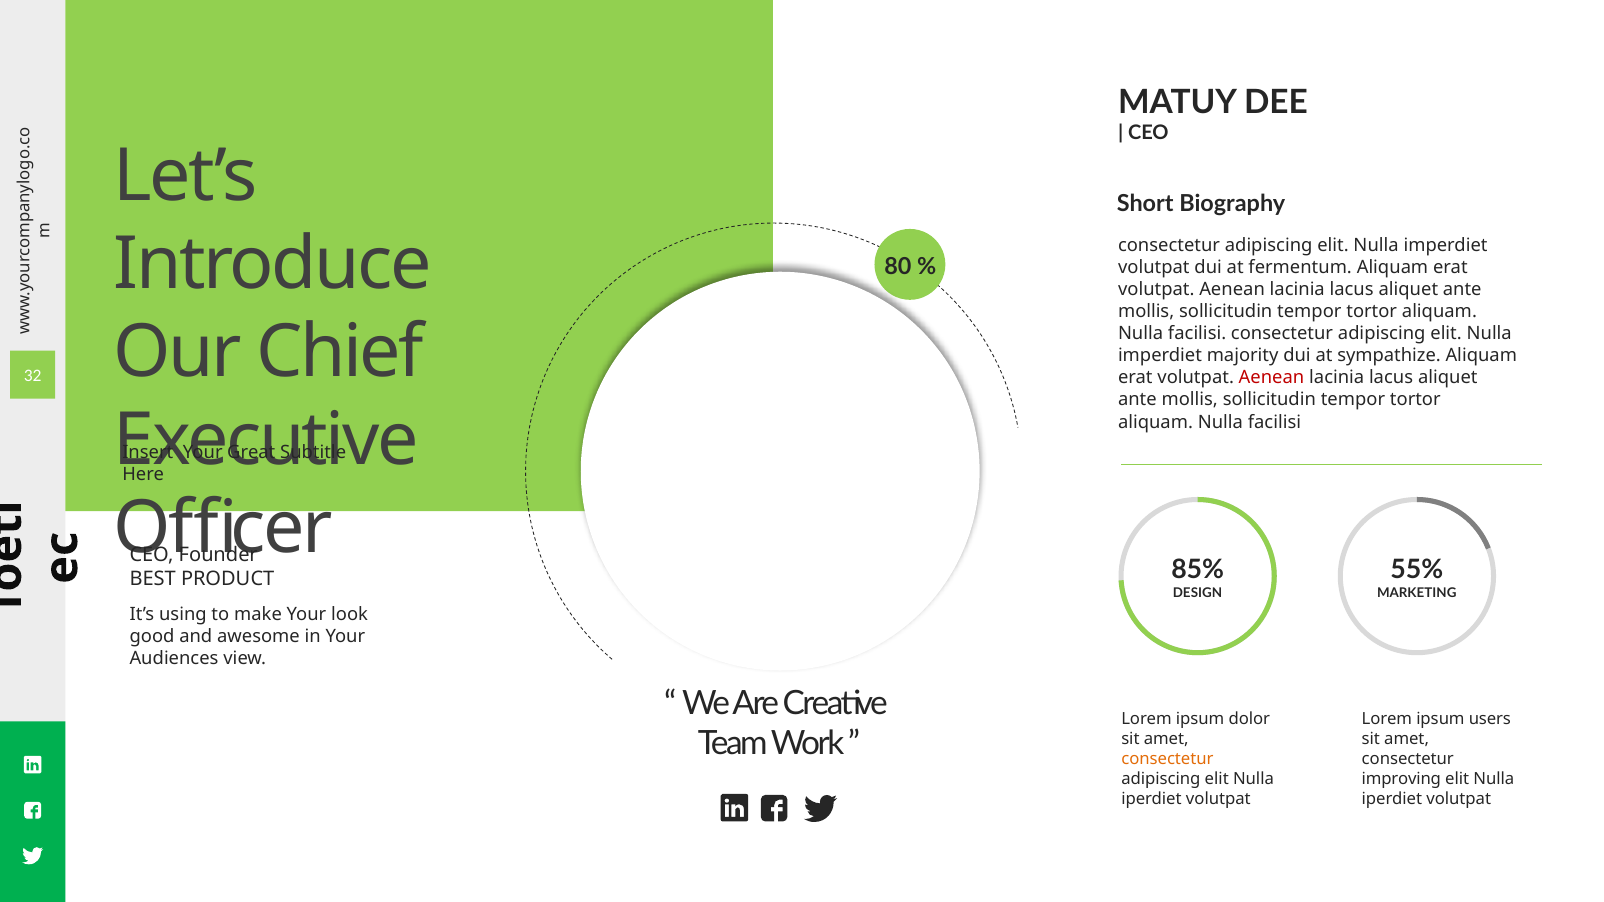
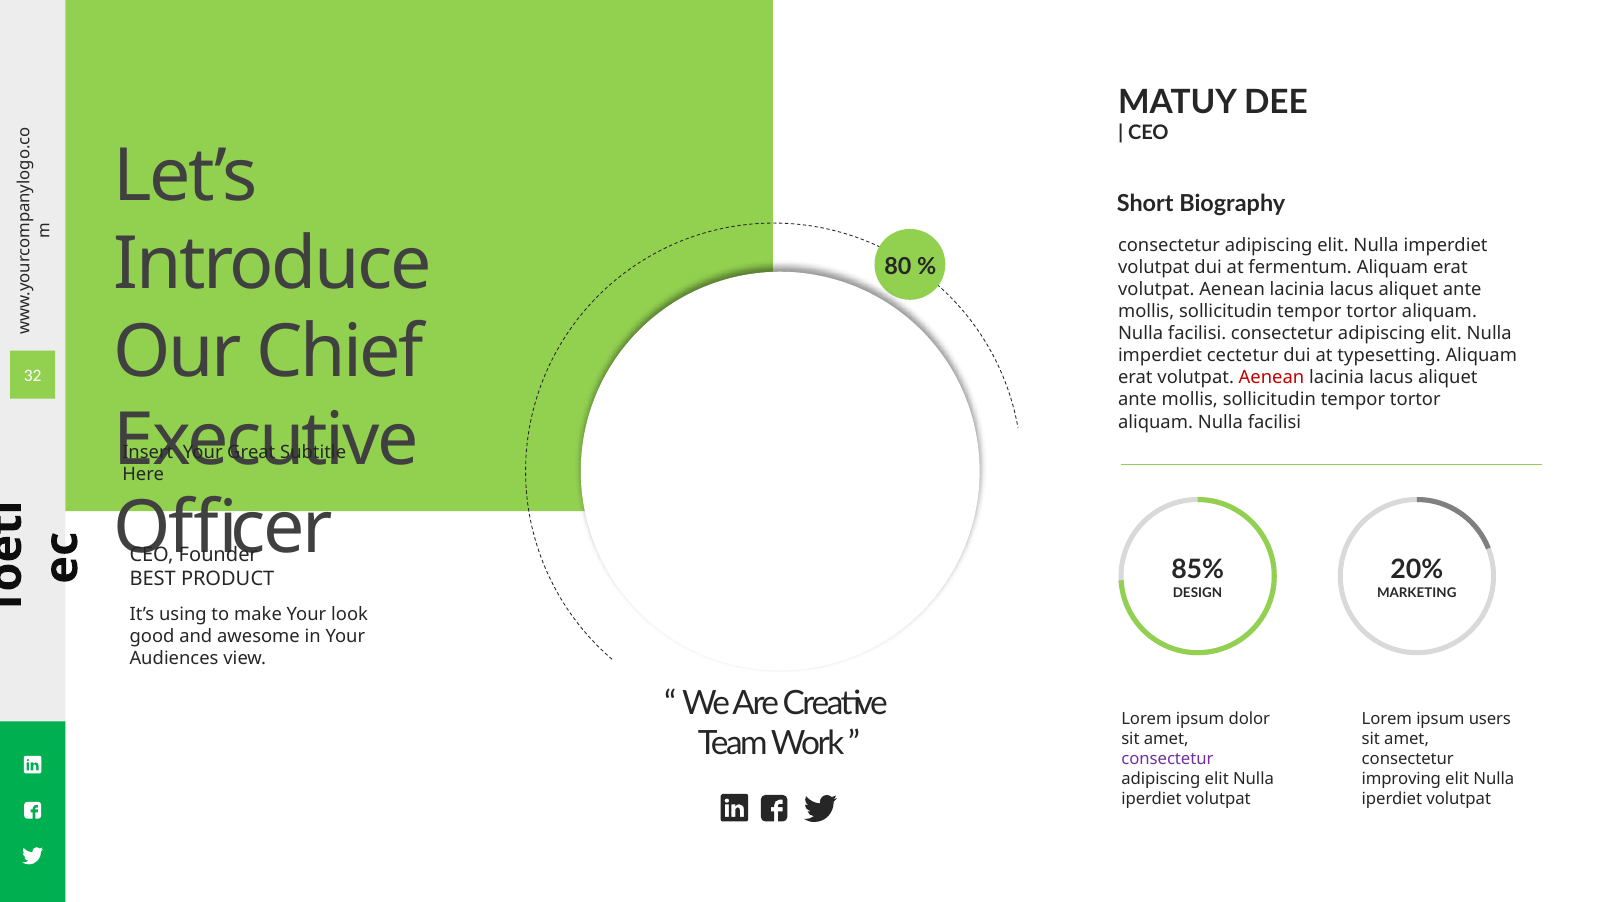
majority: majority -> cectetur (1243, 356)
sympathize: sympathize -> typesetting (1389, 356)
55%: 55% -> 20% (1417, 570)
consectetur colour: orange -> purple (1167, 759)
